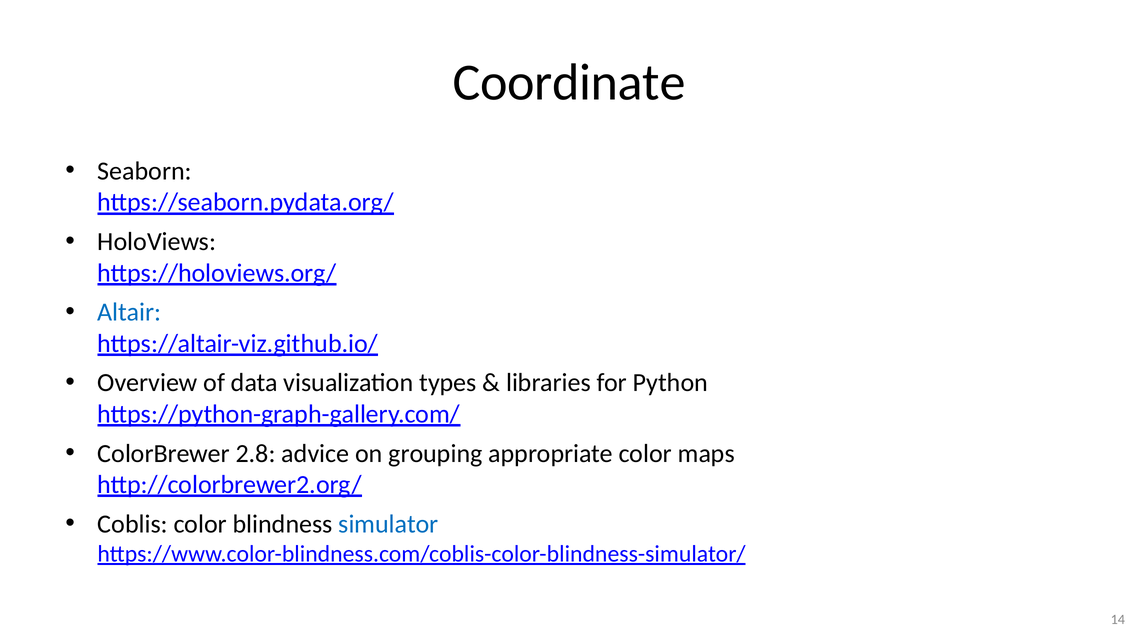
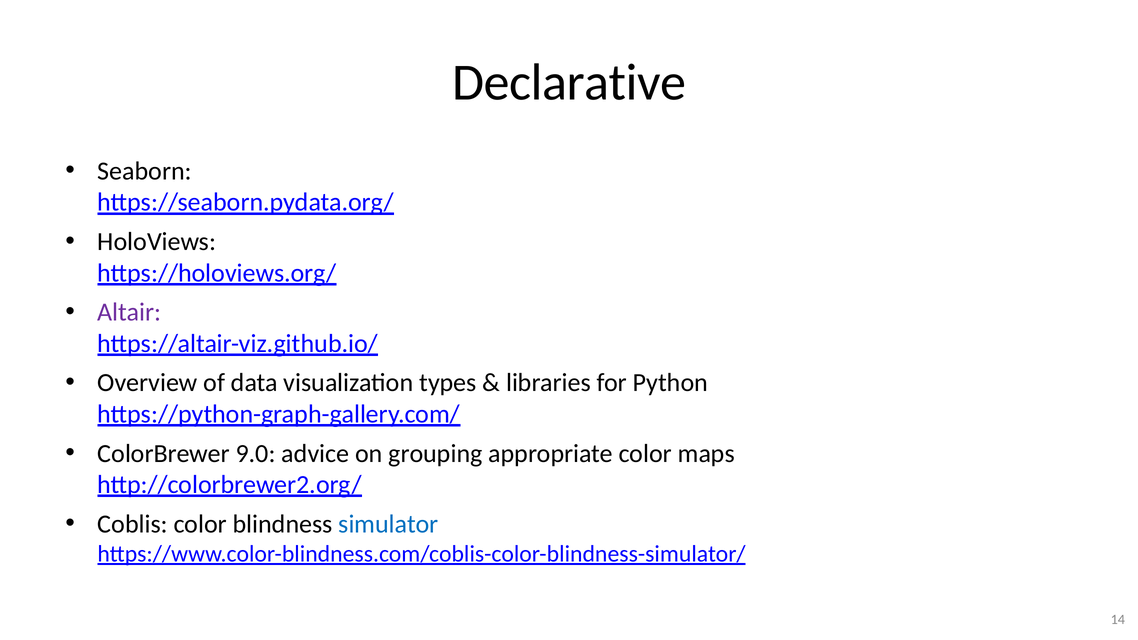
Coordinate: Coordinate -> Declarative (569, 83)
Altair colour: blue -> purple (129, 312)
2.8: 2.8 -> 9.0 (256, 453)
